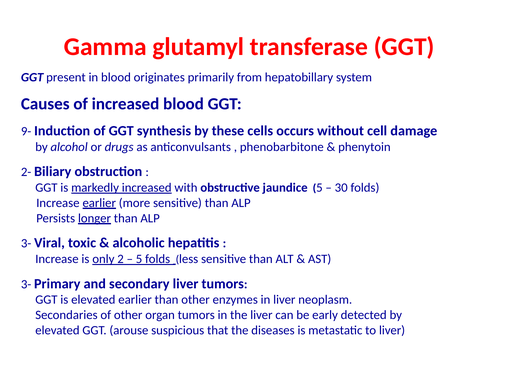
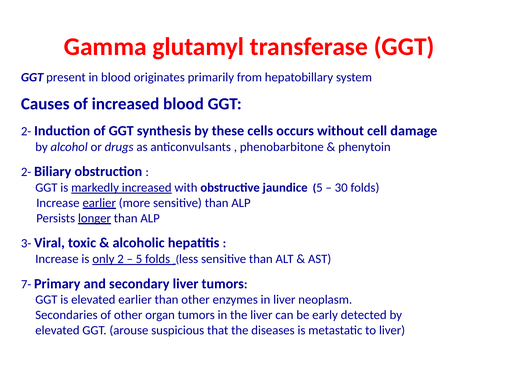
9-: 9- -> 2- (26, 131)
3-: 3- -> 7- (26, 285)
